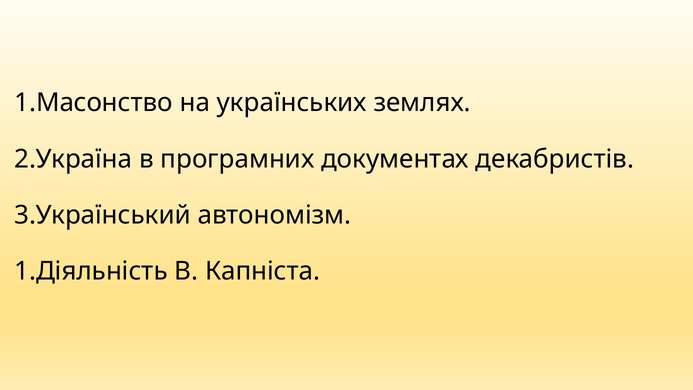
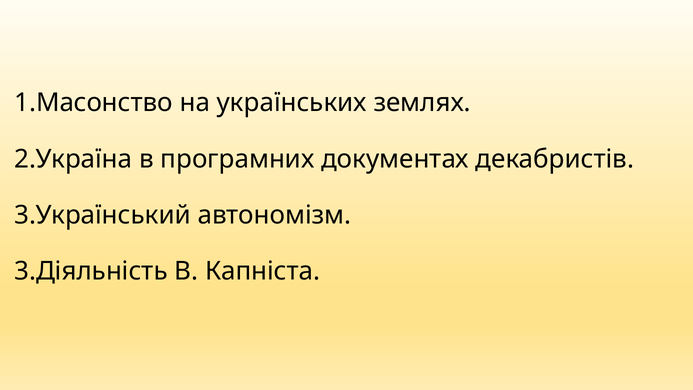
1.Діяльність: 1.Діяльність -> 3.Діяльність (91, 271)
